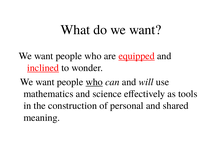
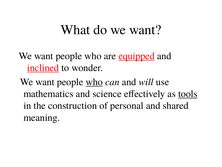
tools underline: none -> present (188, 94)
